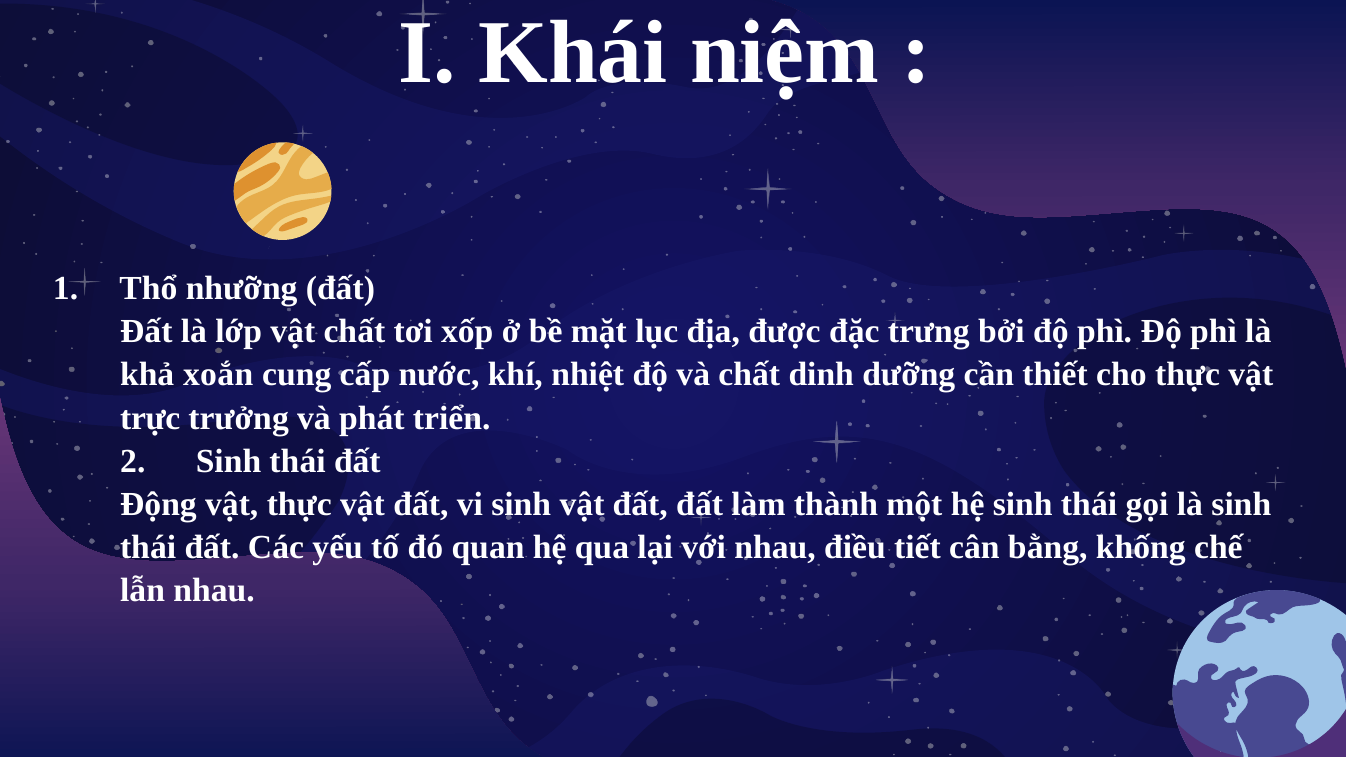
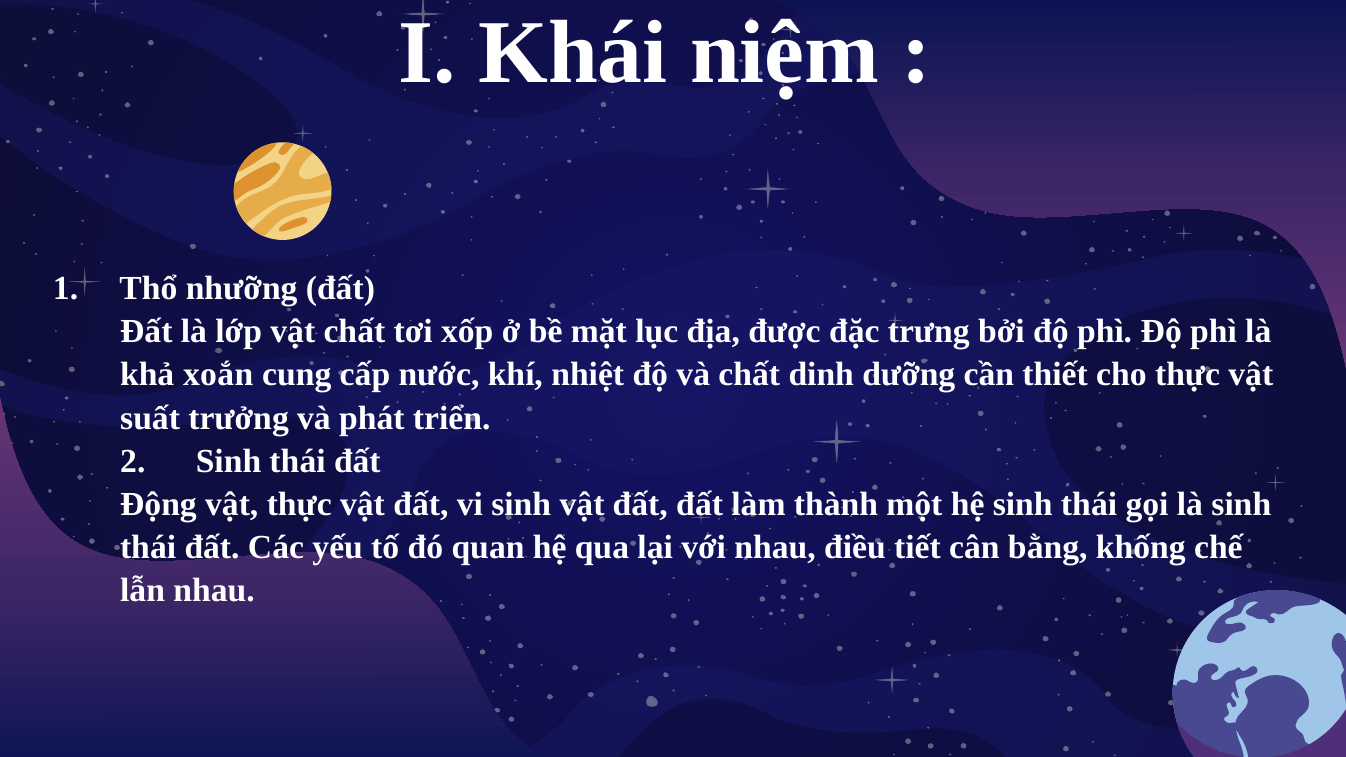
trực: trực -> suất (150, 418)
